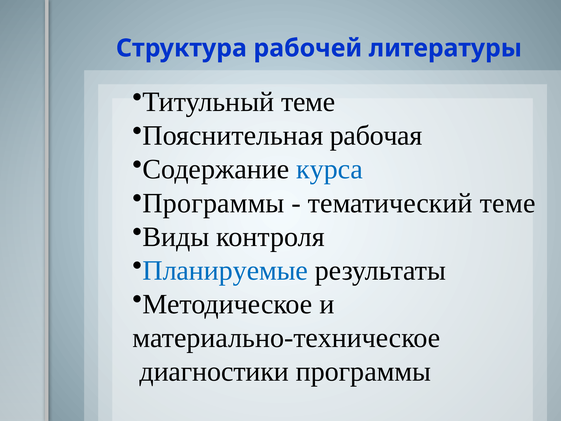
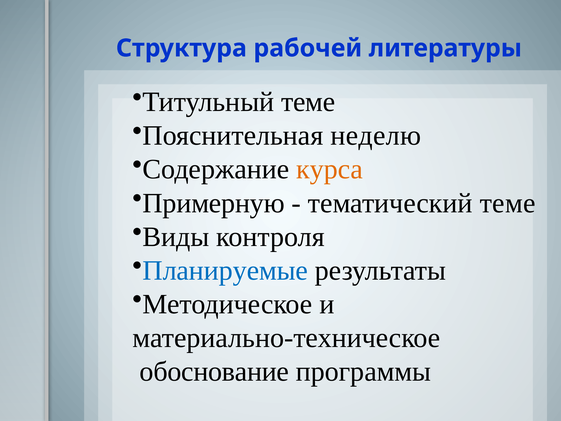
рабочая: рабочая -> неделю (376, 136)
курса colour: blue -> orange (330, 169)
Программы: Программы -> Примерную (214, 203)
диагностики: диагностики -> обоснование (214, 371)
